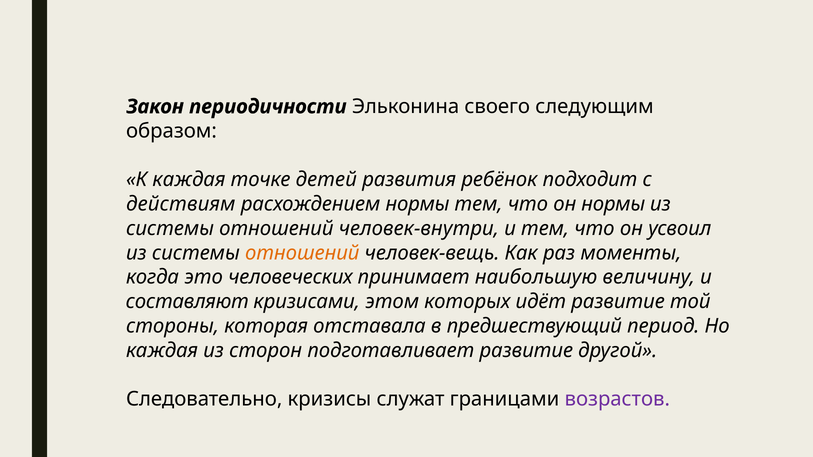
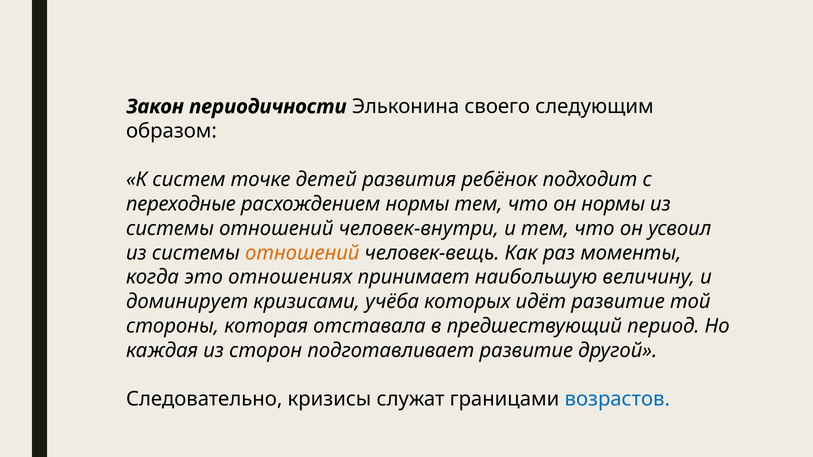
К каждая: каждая -> систем (189, 180)
действиям: действиям -> переходные (181, 204)
человеческих: человеческих -> отношениях (290, 277)
составляют: составляют -> доминирует (187, 302)
этом: этом -> учёба (392, 302)
возрастов colour: purple -> blue (617, 399)
